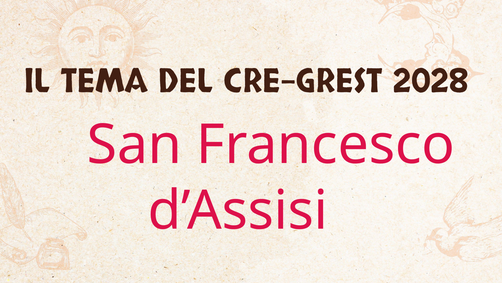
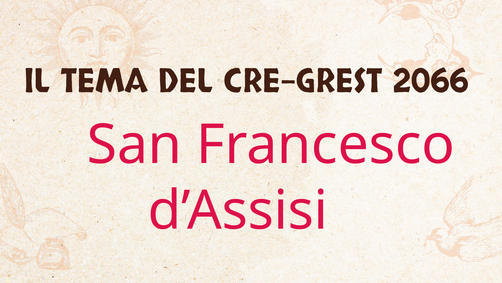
2028: 2028 -> 2066 (431, 81)
